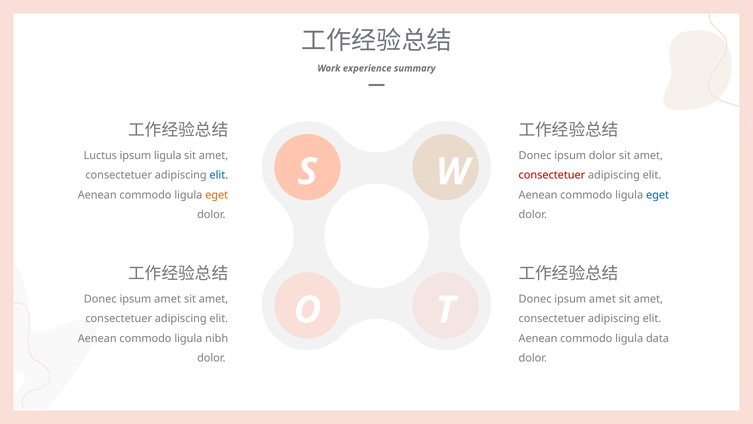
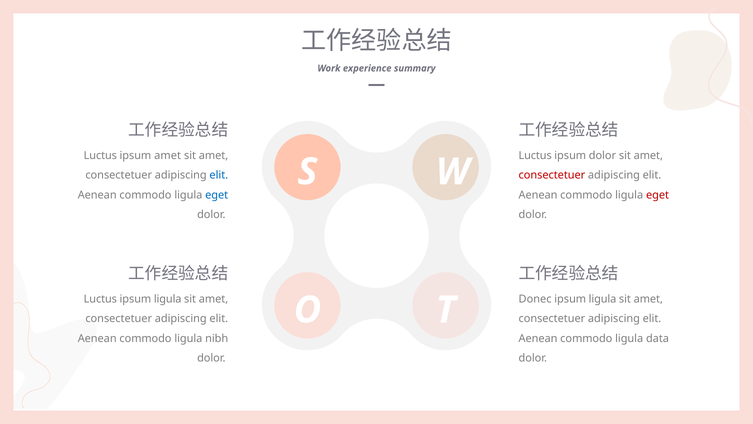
ipsum ligula: ligula -> amet (168, 155)
Donec: Donec -> Luctus (535, 155)
eget colour: orange -> blue (217, 195)
eget colour: blue -> red (658, 195)
Donec: Donec -> Luctus (100, 299)
amet: amet -> ligula (168, 299)
amet: amet -> ligula (603, 299)
